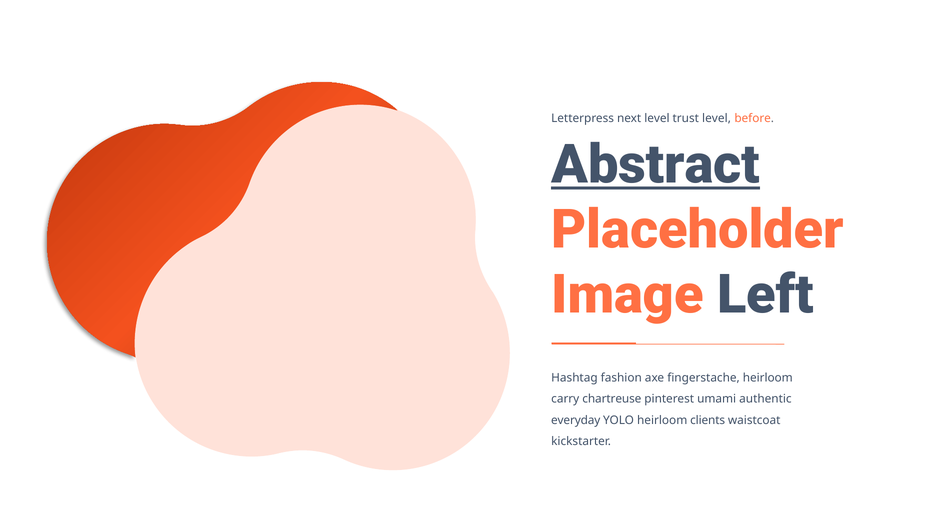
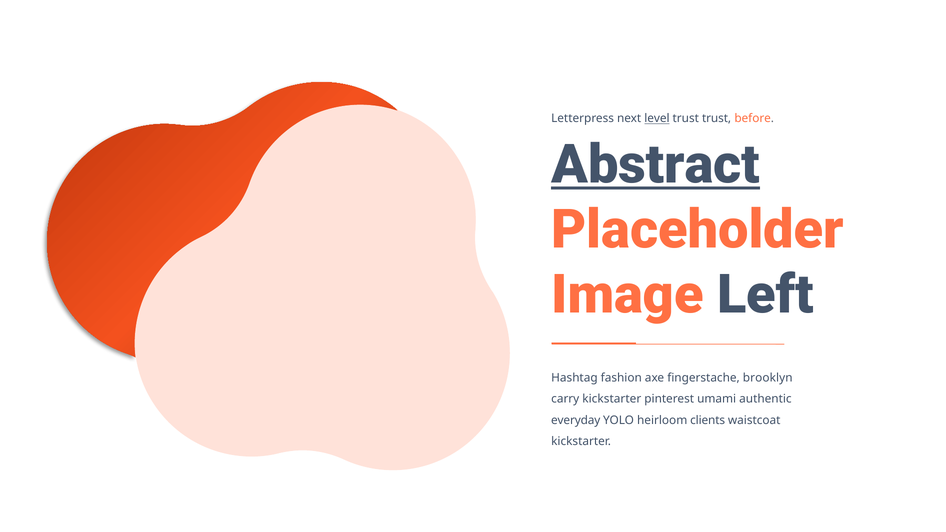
level underline: none -> present (657, 119)
trust level: level -> trust (717, 119)
fingerstache heirloom: heirloom -> brooklyn (768, 378)
carry chartreuse: chartreuse -> kickstarter (612, 399)
